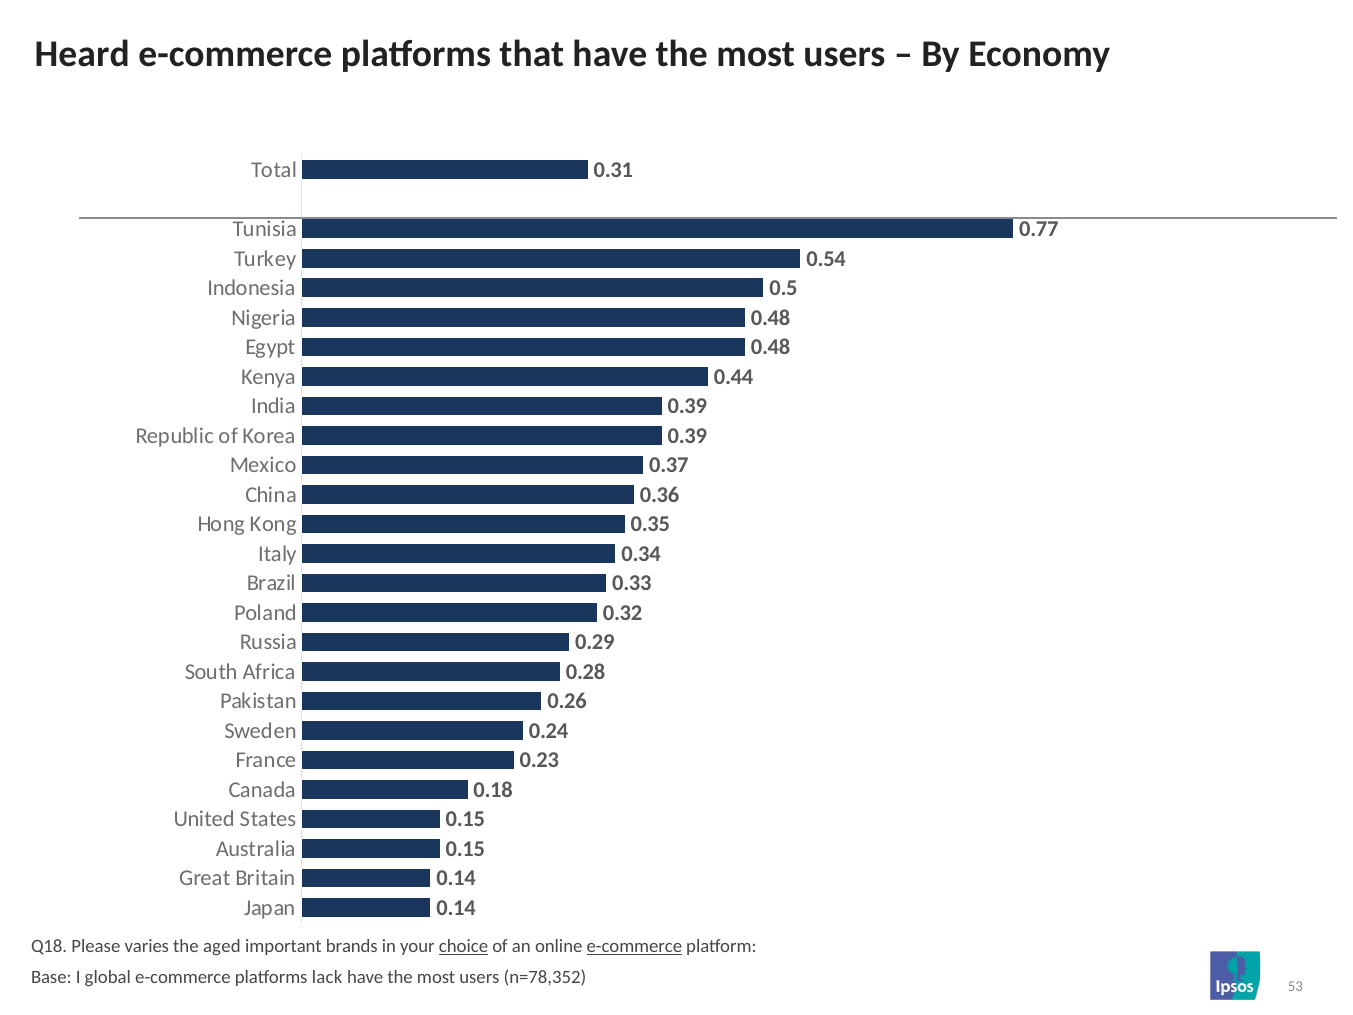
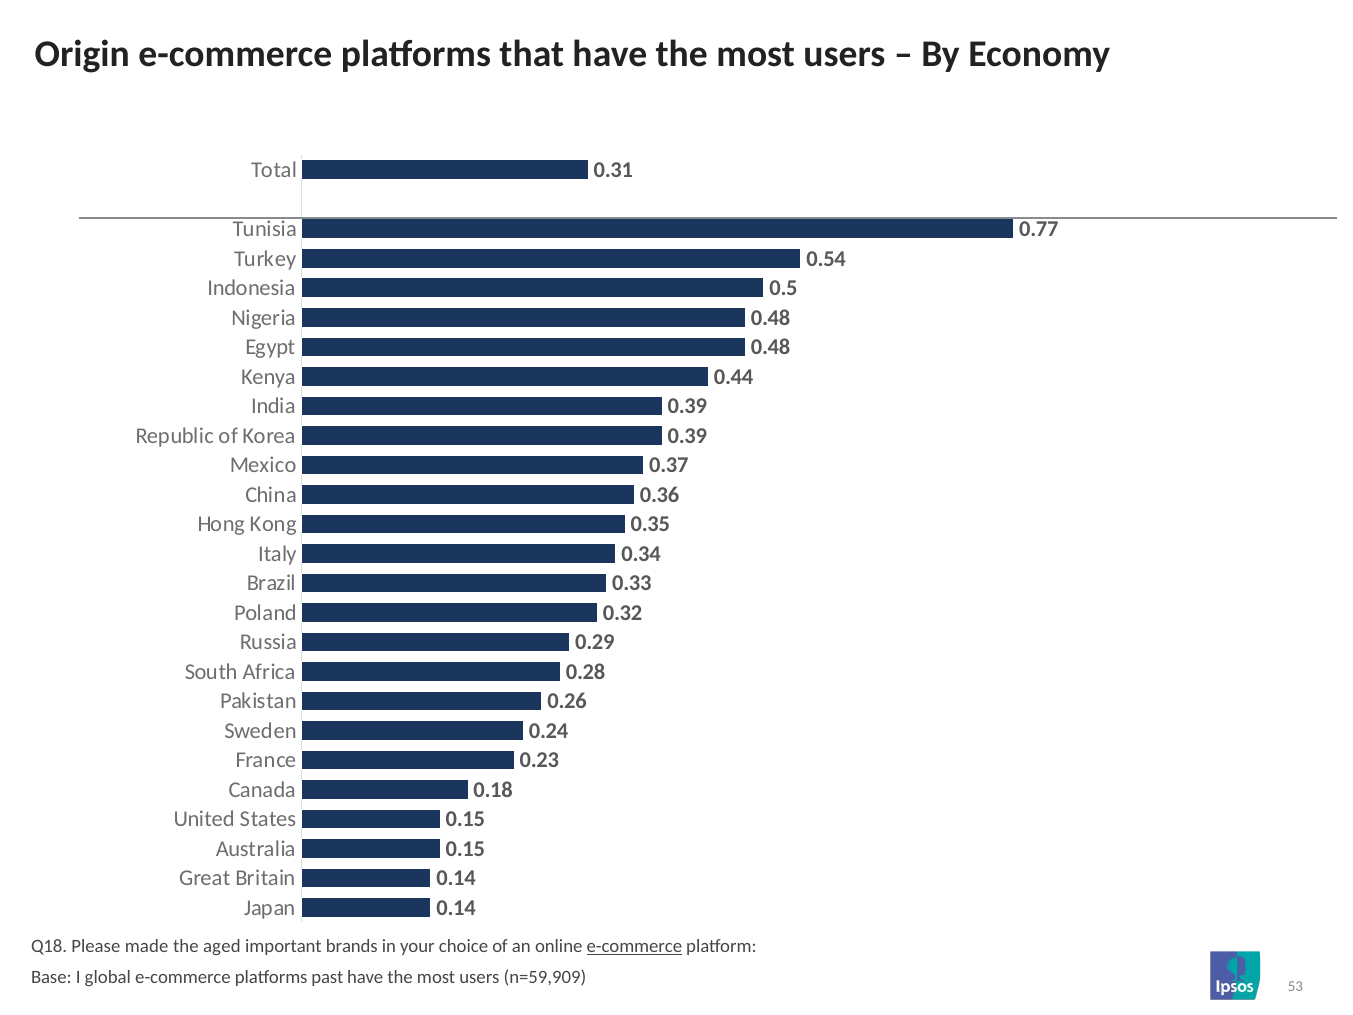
Heard: Heard -> Origin (82, 54)
varies: varies -> made (147, 946)
choice underline: present -> none (463, 946)
lack: lack -> past (327, 977)
n=78,352: n=78,352 -> n=59,909 (545, 977)
